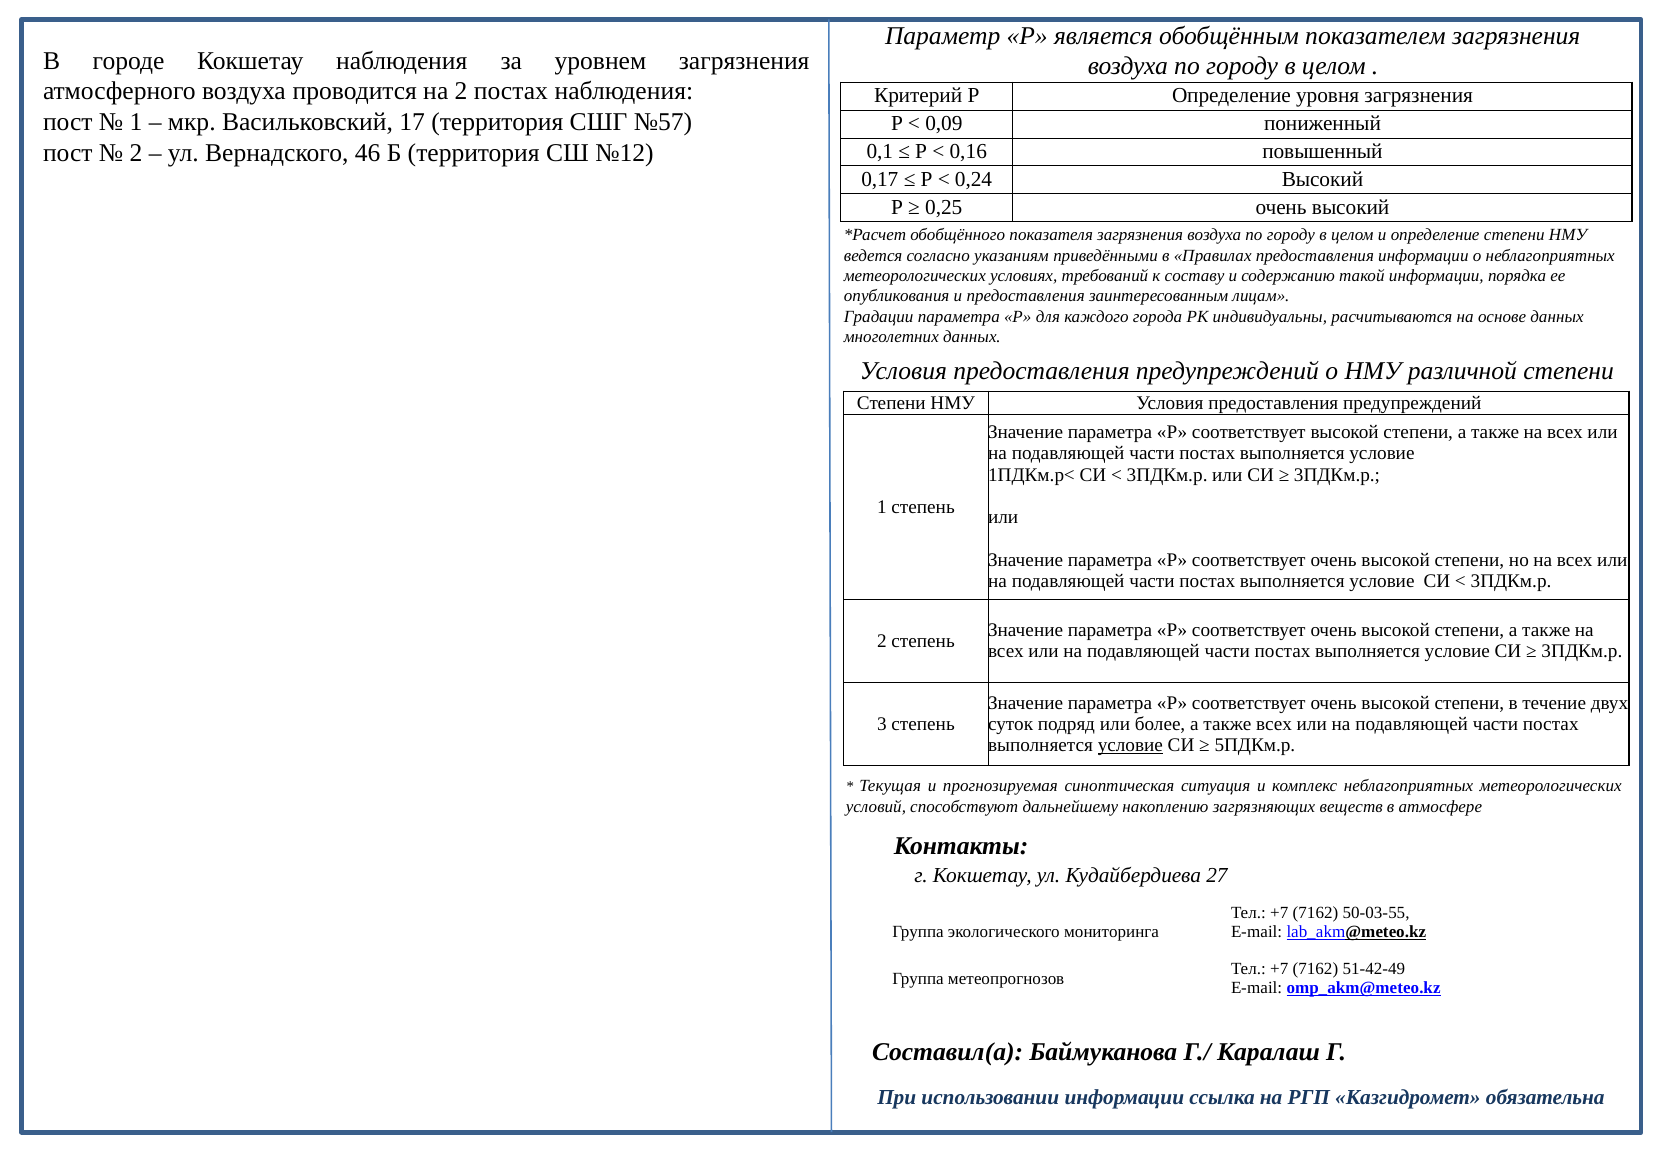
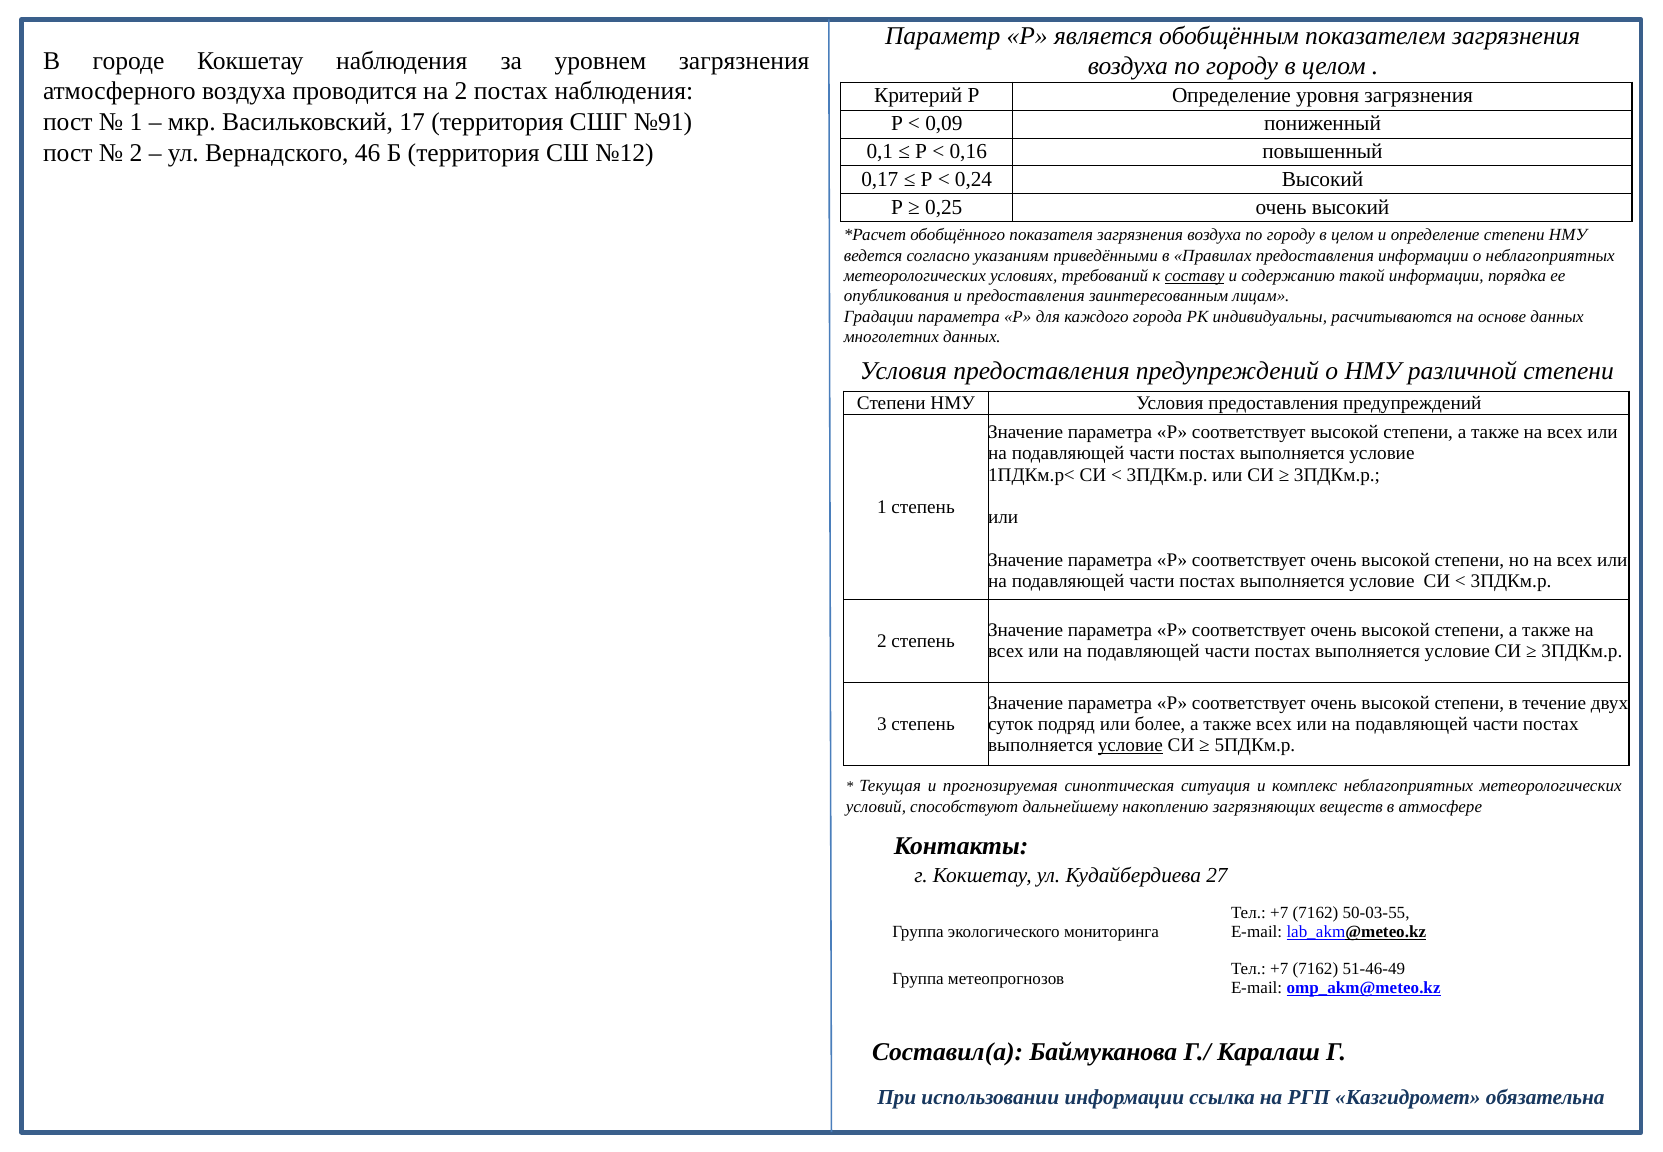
№57: №57 -> №91 (663, 122)
составу underline: none -> present (1195, 276)
51-42-49: 51-42-49 -> 51-46-49 (1374, 969)
